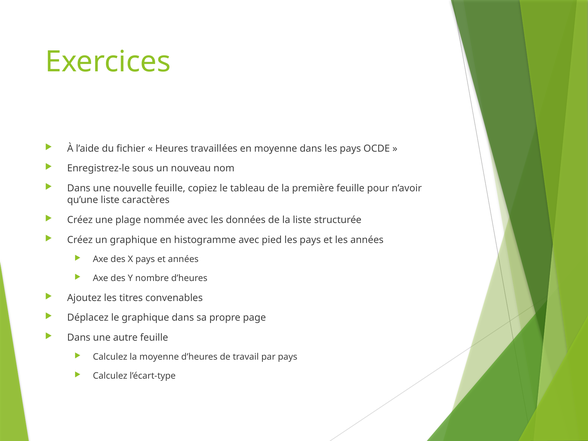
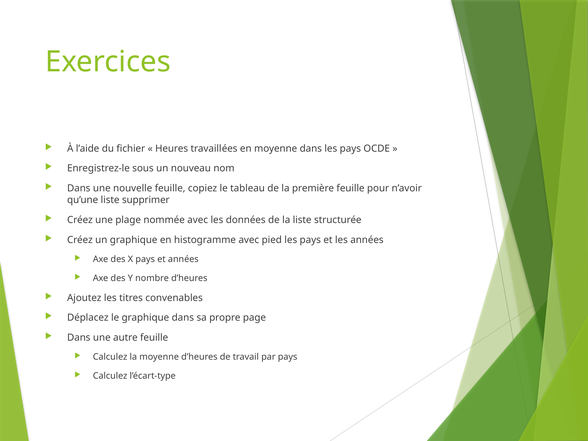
caractères: caractères -> supprimer (146, 200)
